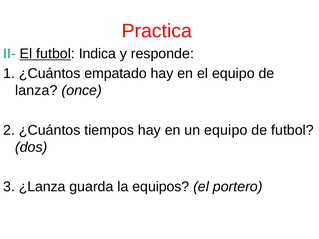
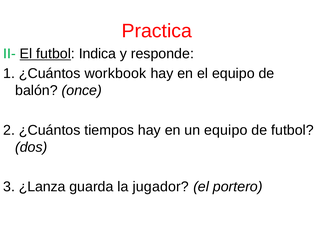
empatado: empatado -> workbook (115, 73)
lanza: lanza -> balón (36, 91)
equipos: equipos -> jugador (161, 187)
